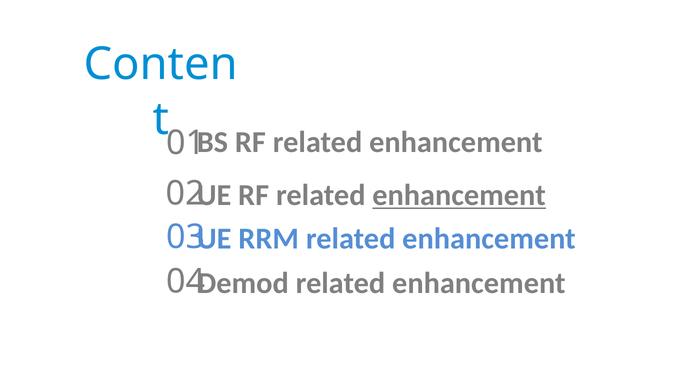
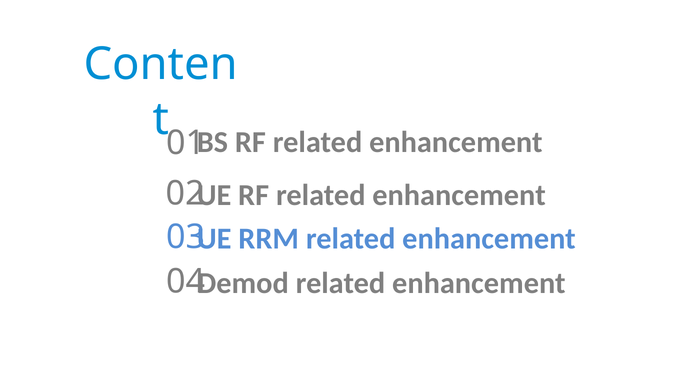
enhancement underline: present -> none (459, 195)
